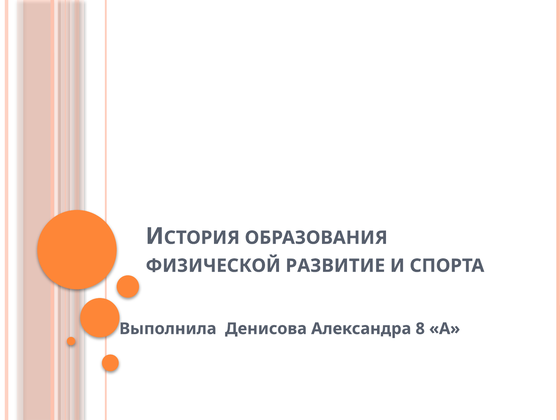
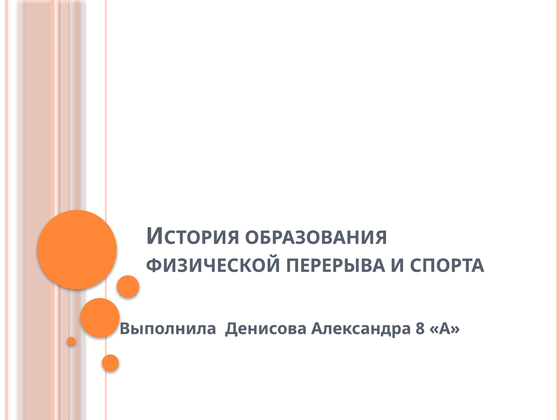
РАЗВИТИЕ: РАЗВИТИЕ -> ПЕРЕРЫВА (335, 266)
